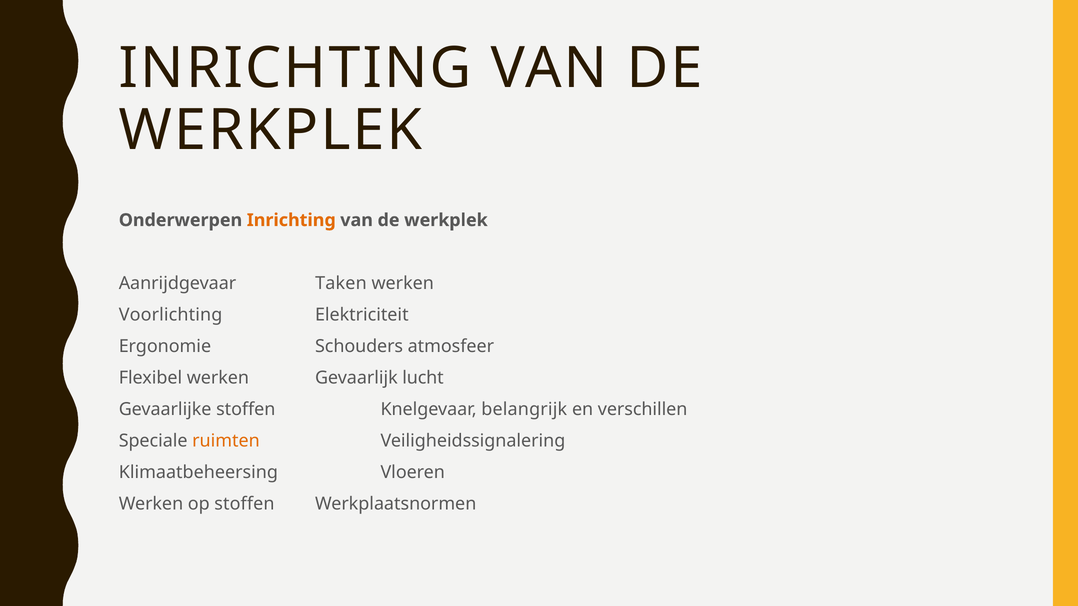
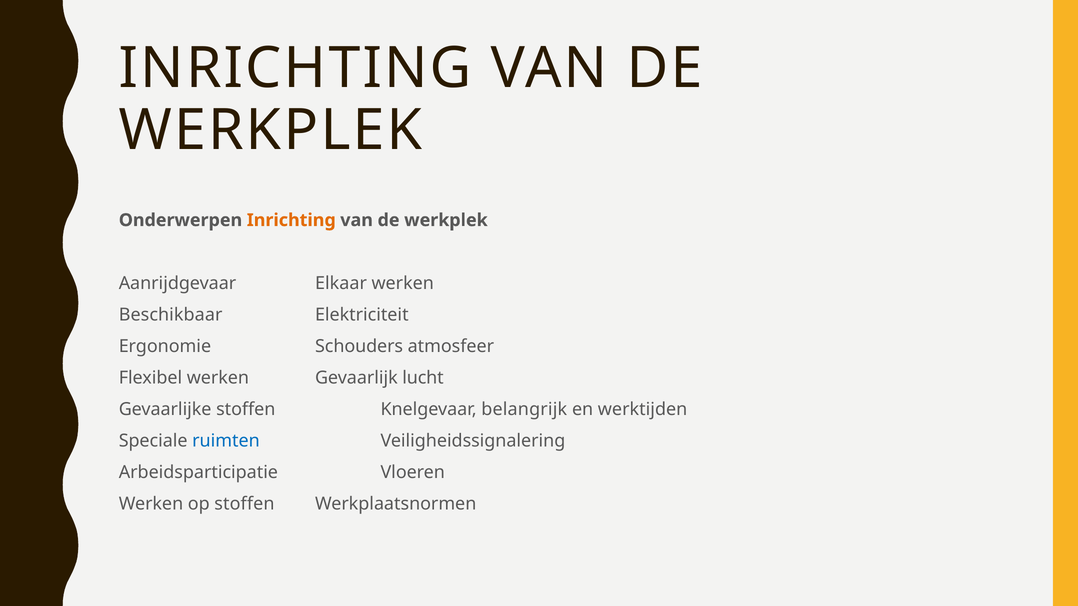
Taken: Taken -> Elkaar (341, 283)
Voorlichting: Voorlichting -> Beschikbaar (171, 315)
verschillen: verschillen -> werktijden (643, 410)
ruimten colour: orange -> blue (226, 441)
Klimaatbeheersing: Klimaatbeheersing -> Arbeidsparticipatie (198, 473)
